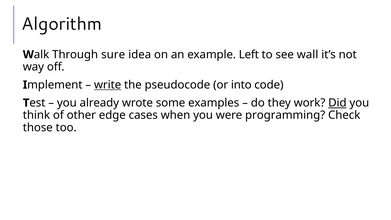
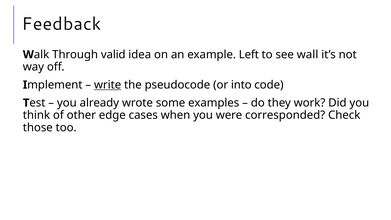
Algorithm: Algorithm -> Feedback (62, 24)
sure: sure -> valid (113, 55)
Did underline: present -> none (337, 103)
programming: programming -> corresponded (285, 115)
